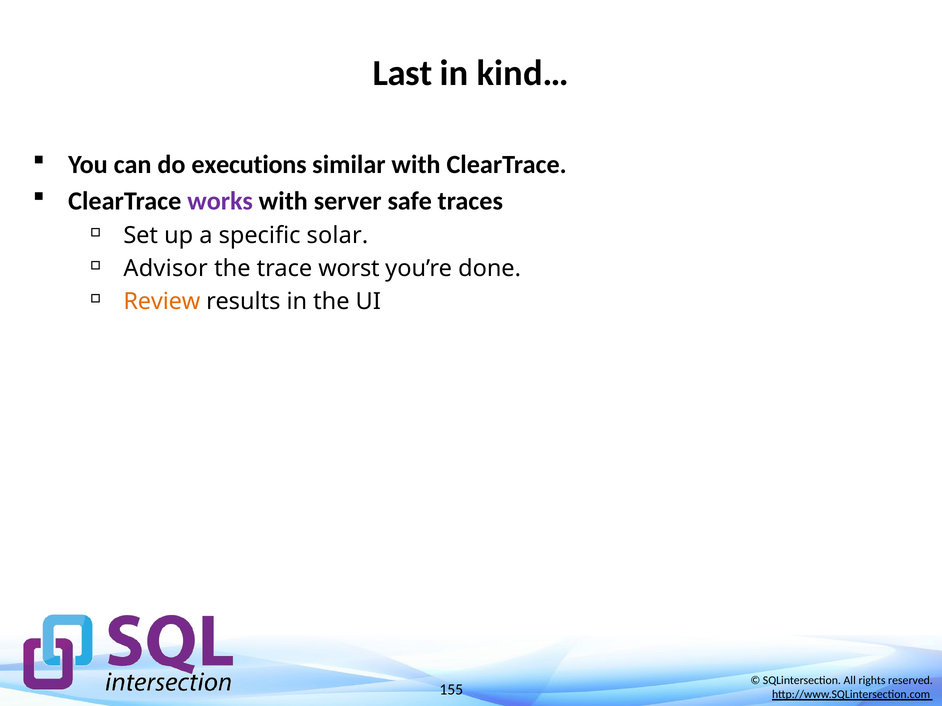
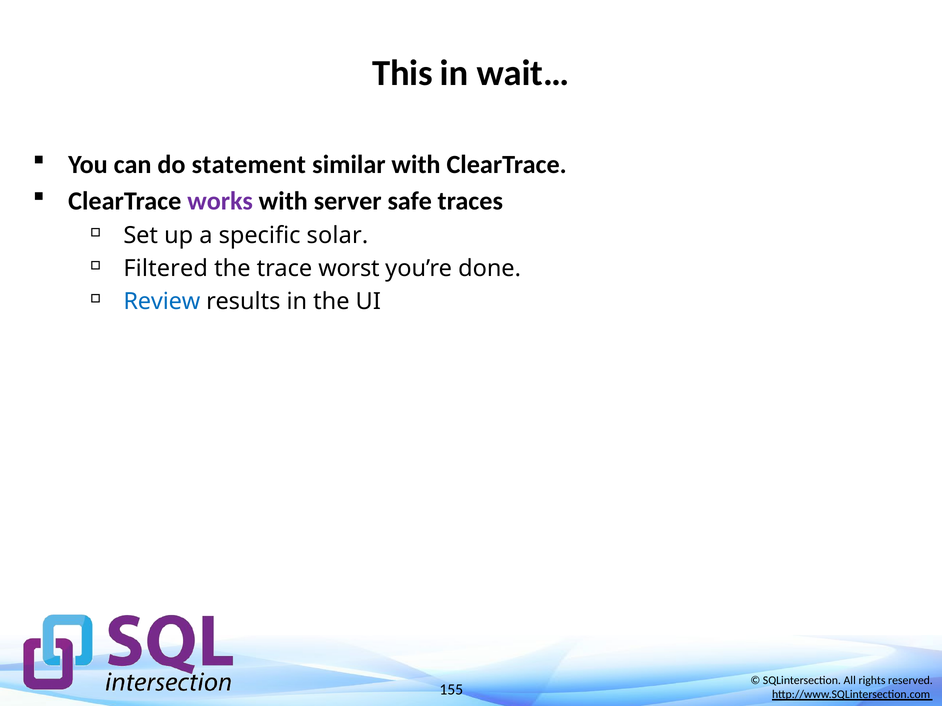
Last: Last -> This (402, 73)
kind…: kind… -> wait… (523, 73)
executions: executions -> statement (249, 165)
Advisor: Advisor -> Filtered (166, 269)
Review colour: orange -> blue (162, 302)
